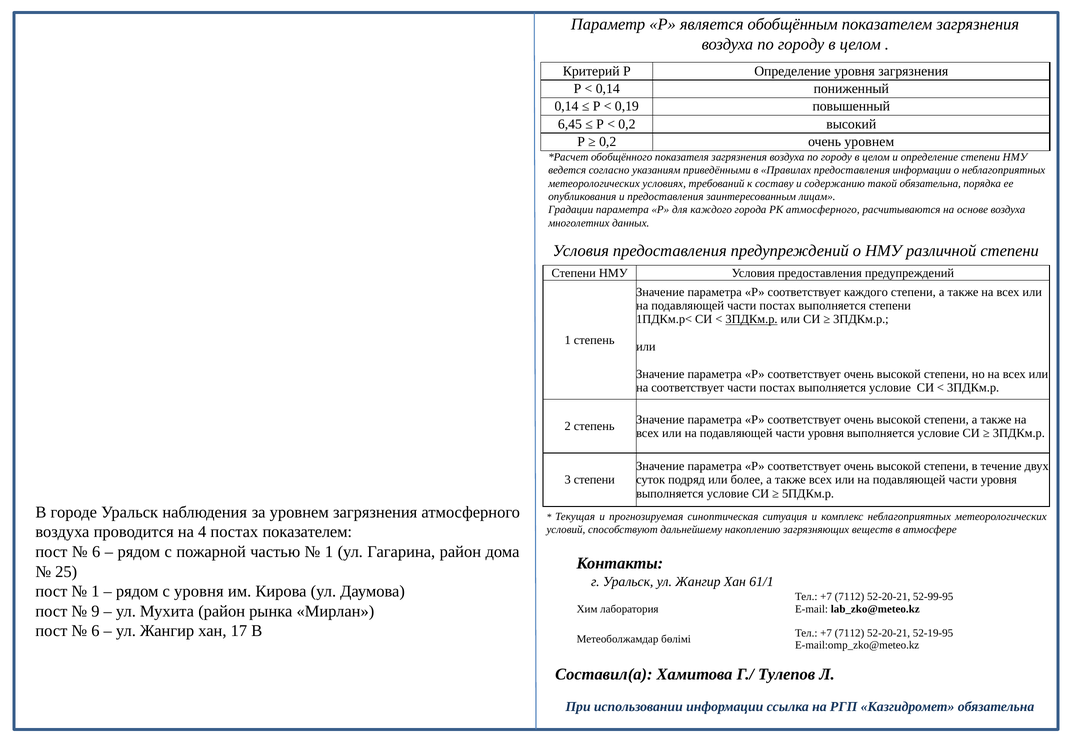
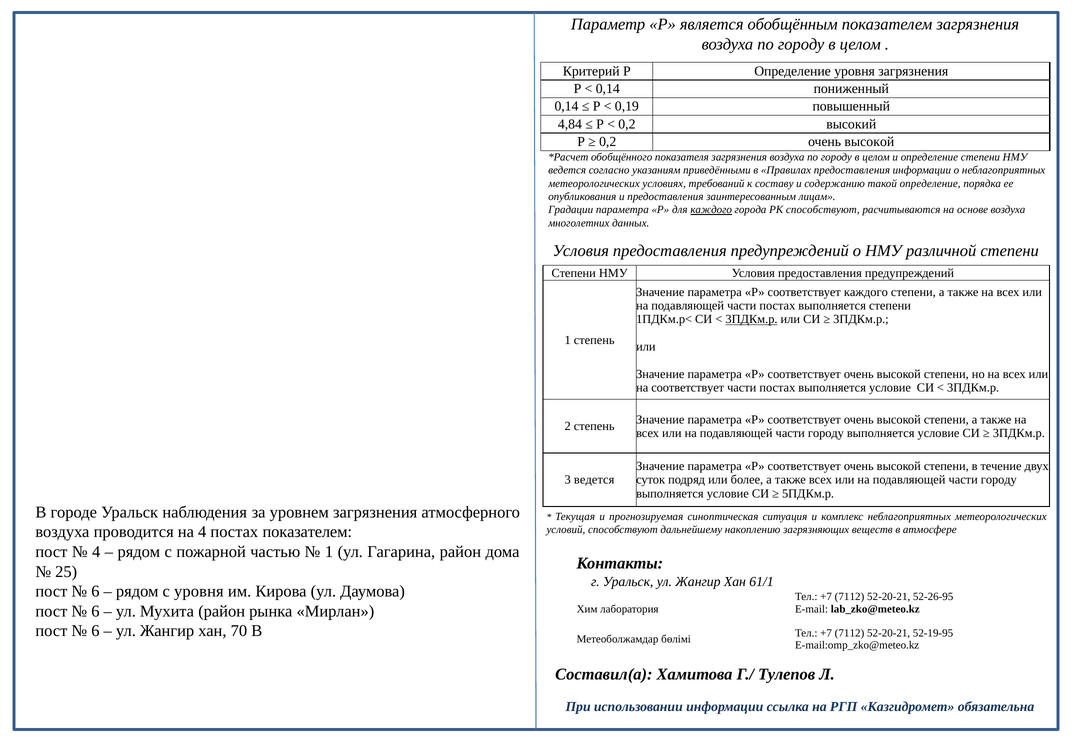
6,45: 6,45 -> 4,84 (570, 124)
0,2 очень уровнем: уровнем -> высокой (869, 142)
такой обязательна: обязательна -> определение (930, 183)
каждого underline: none -> present (711, 210)
РК атмосферного: атмосферного -> способствуют (823, 210)
уровня: уровня -> городу (826, 433)
3 степени: степени -> ведется (594, 480)
уровня: уровня -> городу (999, 480)
6: 6 -> 4 (96, 552)
1: 1 -> 6 (95, 591)
52-99-95: 52-99-95 -> 52-26-95 (933, 597)
9: 9 -> 6 (95, 611)
17: 17 -> 70 (239, 631)
